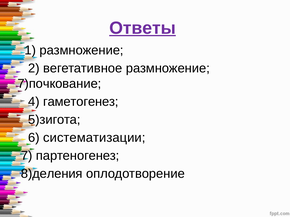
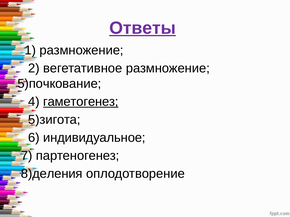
7)почкование: 7)почкование -> 5)почкование (59, 84)
гаметогенез underline: none -> present (81, 102)
систематизации: систематизации -> индивидуальное (94, 138)
